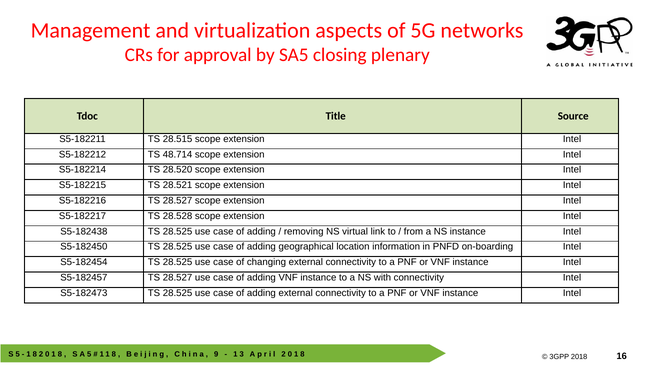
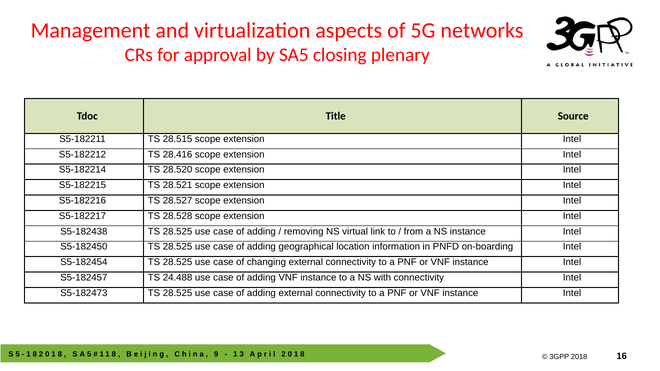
48.714: 48.714 -> 28.416 (178, 154)
S5-182457 TS 28.527: 28.527 -> 24.488 (178, 278)
